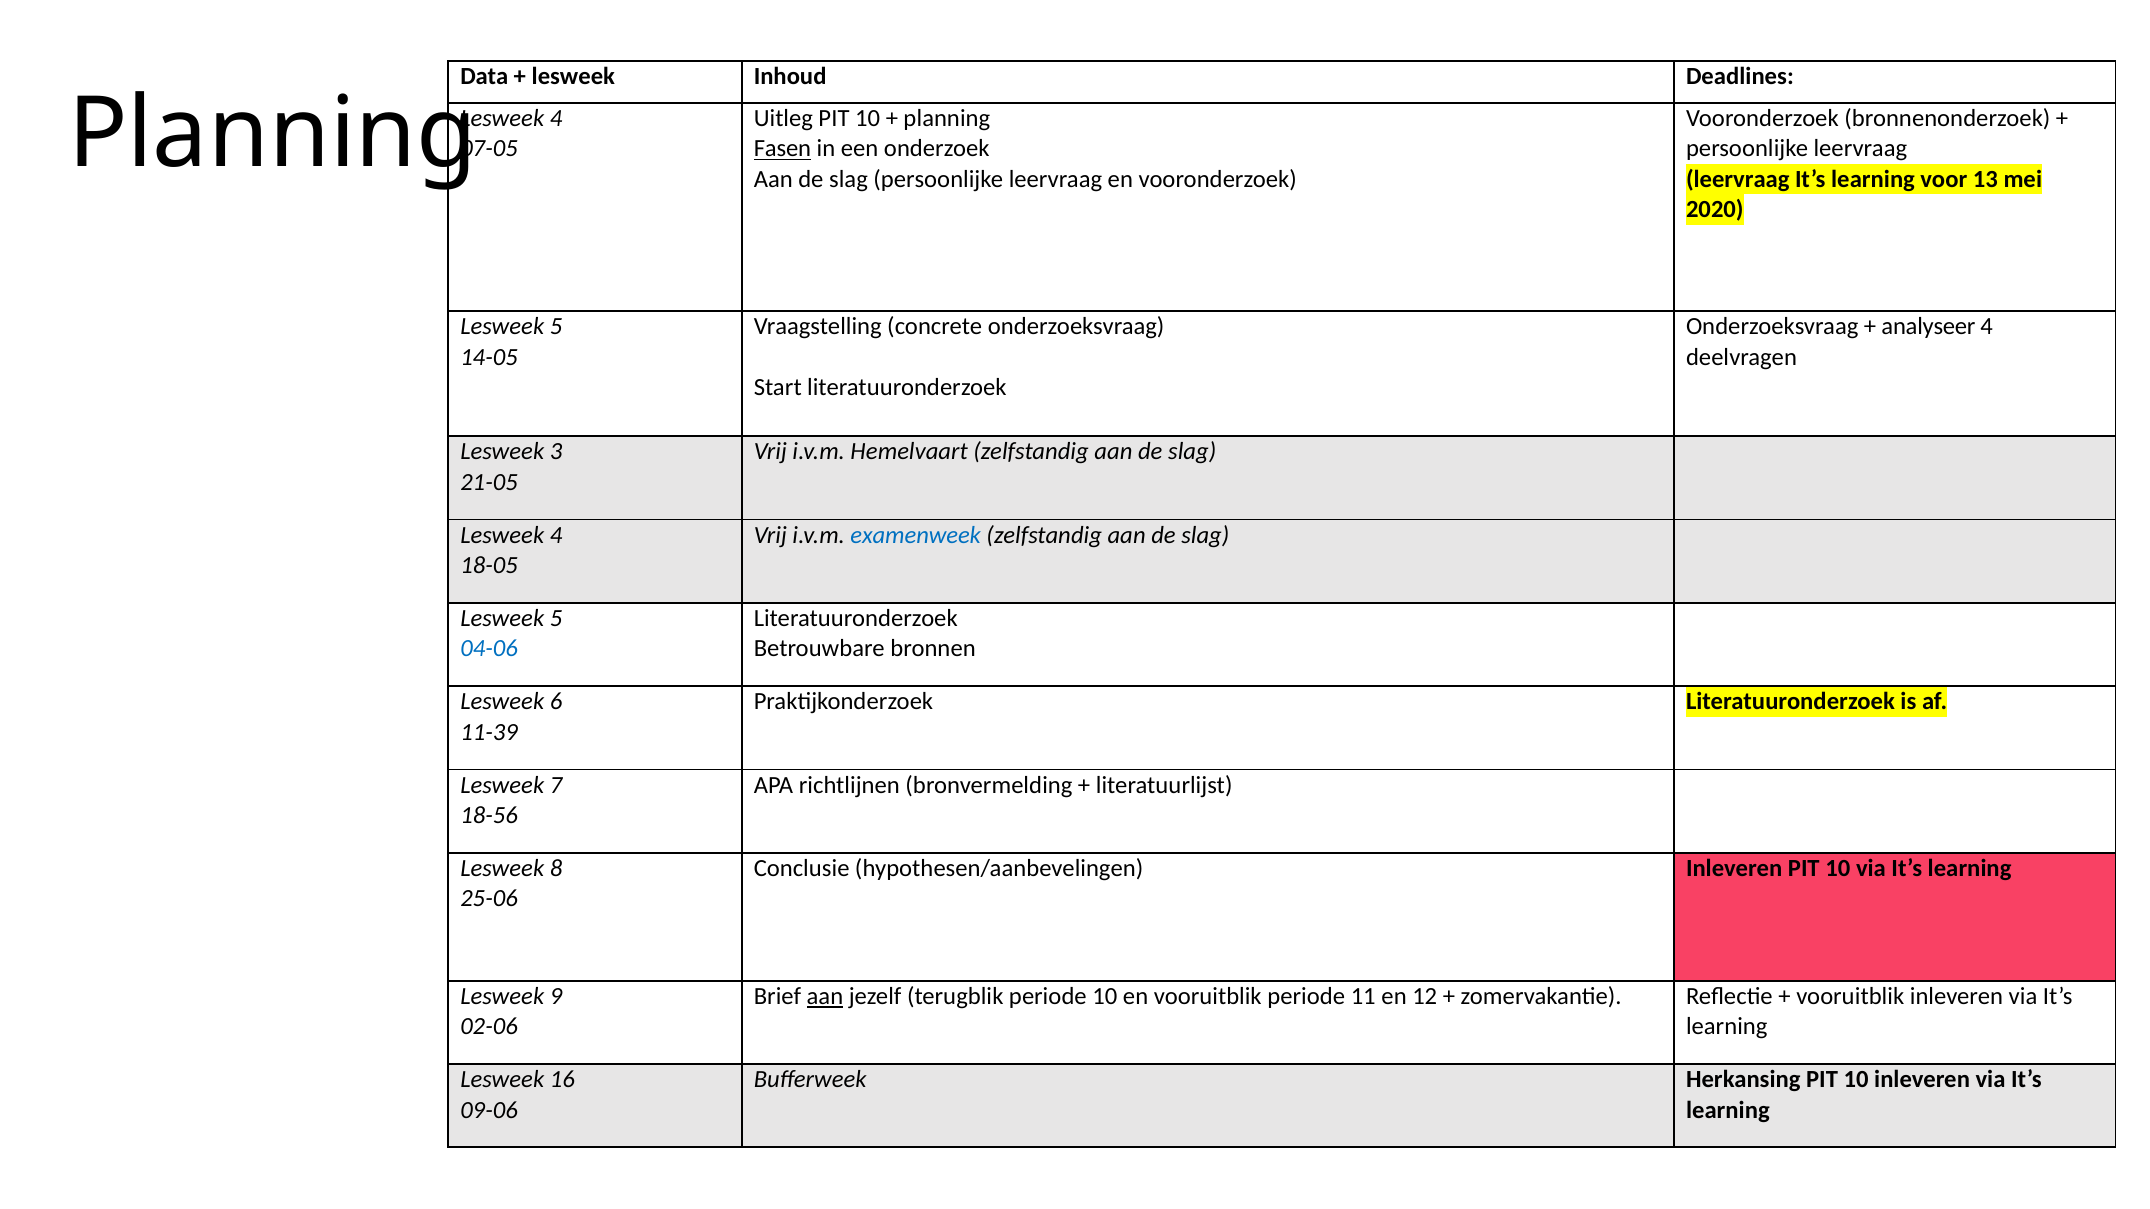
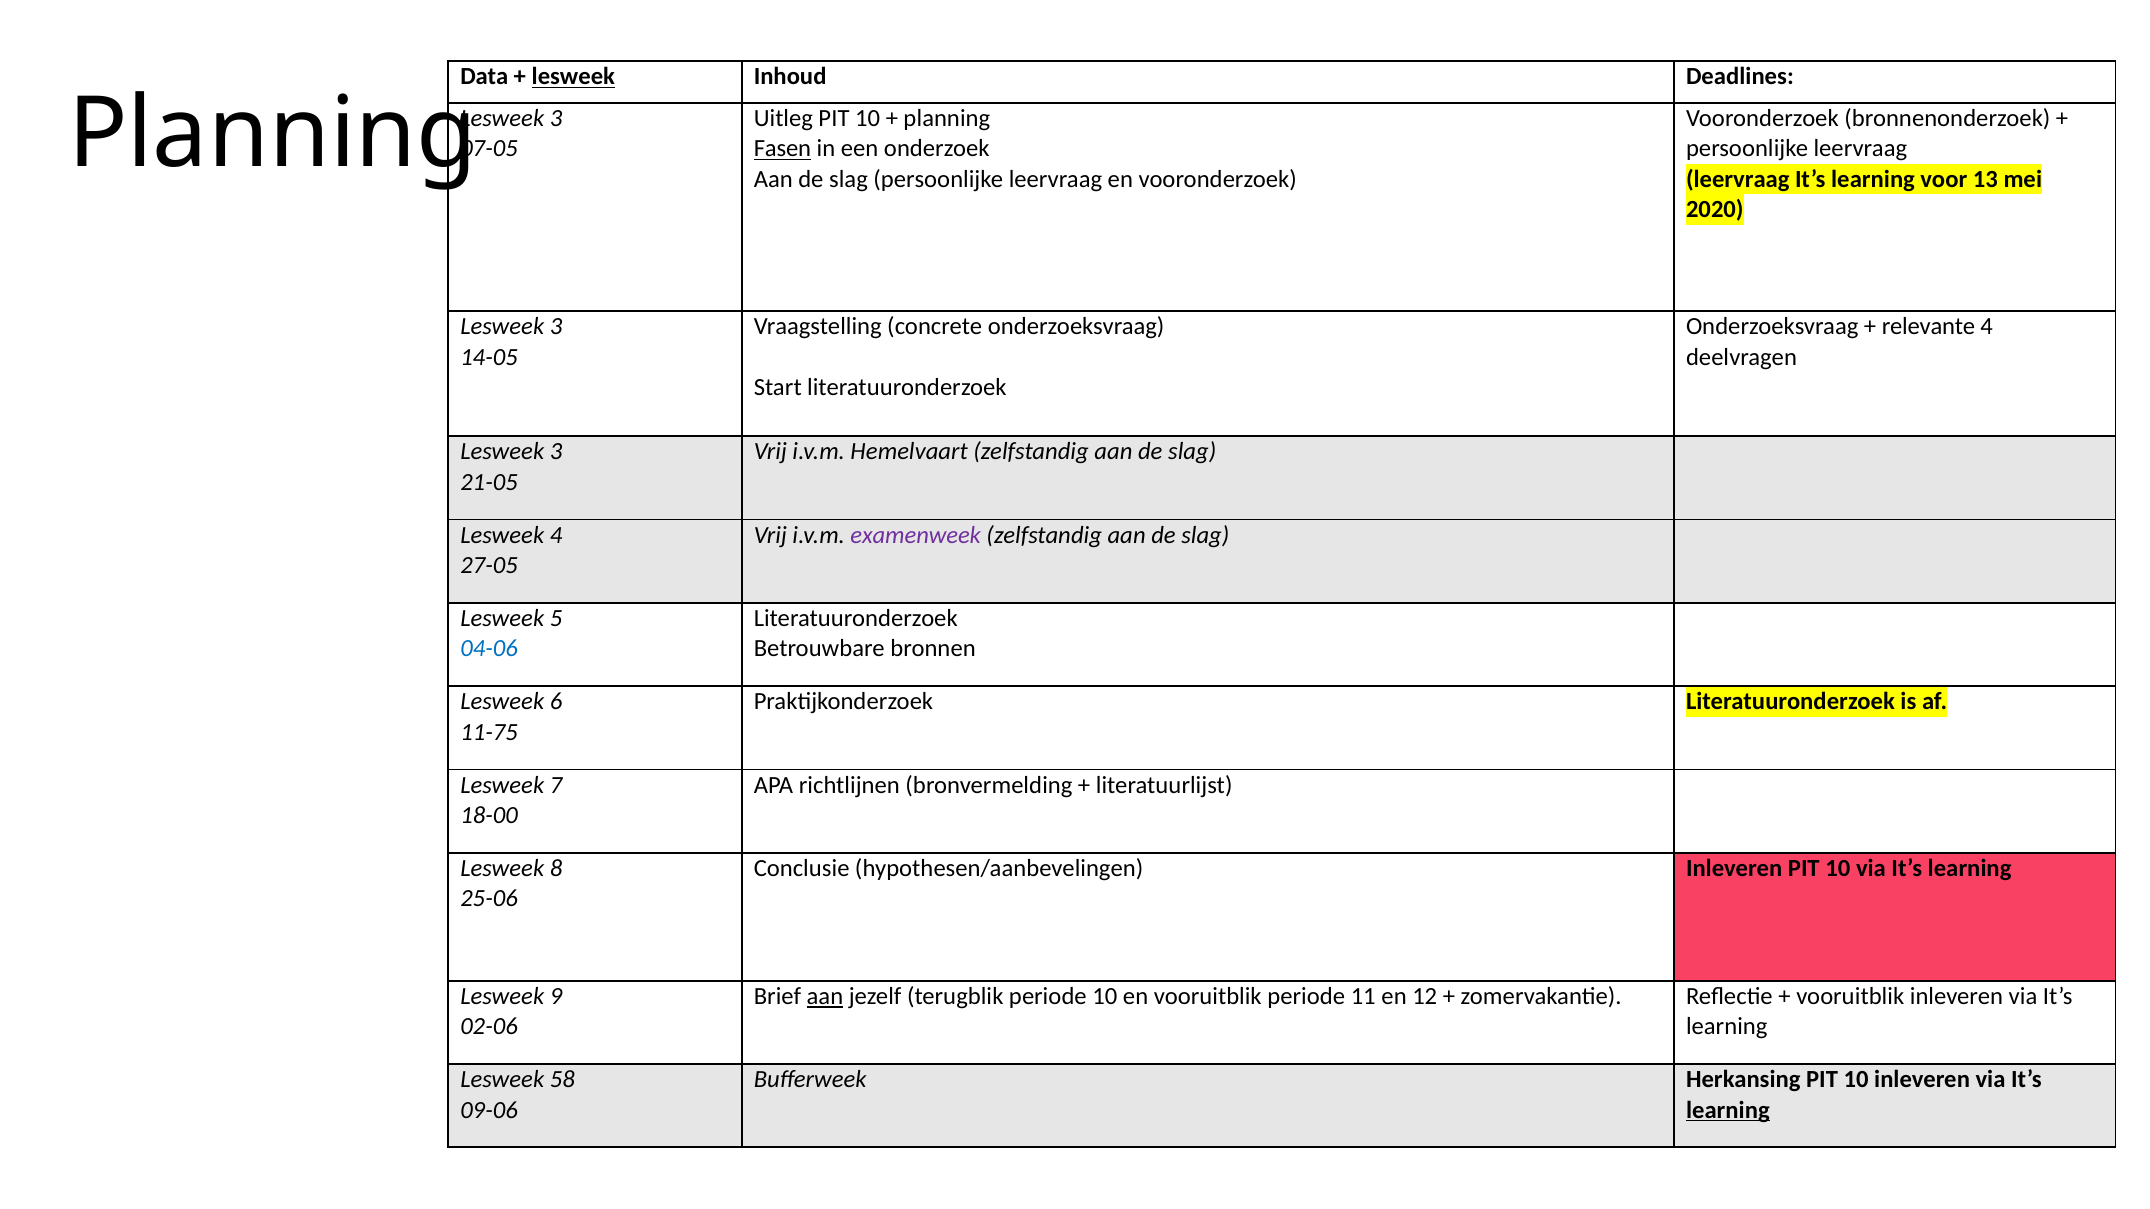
lesweek underline: none -> present (573, 77)
4: 4 -> 3 (556, 118)
5: 5 -> 3 (556, 327)
analyseer: analyseer -> relevante (1928, 327)
examenweek colour: blue -> purple (916, 535)
18-05: 18-05 -> 27-05 (489, 566)
11-39: 11-39 -> 11-75 (489, 732)
18-56: 18-56 -> 18-00 (489, 816)
16: 16 -> 58 (562, 1080)
learning underline: none -> present (1728, 1110)
